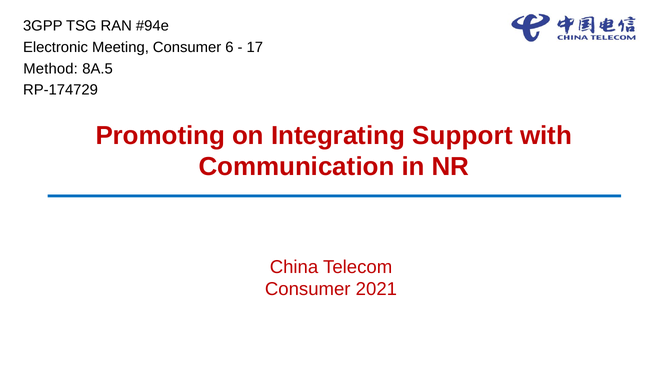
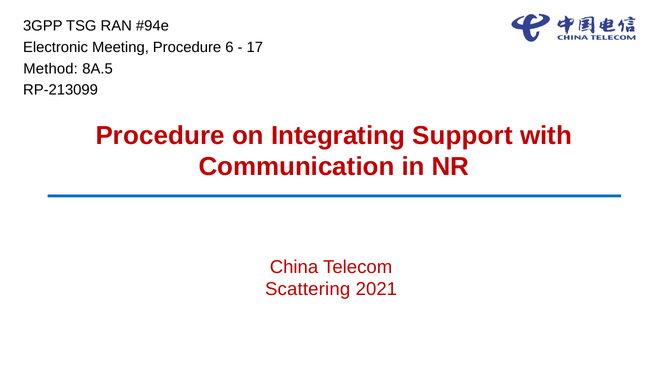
Meeting Consumer: Consumer -> Procedure (187, 47)
RP-174729: RP-174729 -> RP-213099 (61, 90)
Promoting: Promoting -> Procedure (160, 135)
Consumer: Consumer -> Scattering (308, 289)
